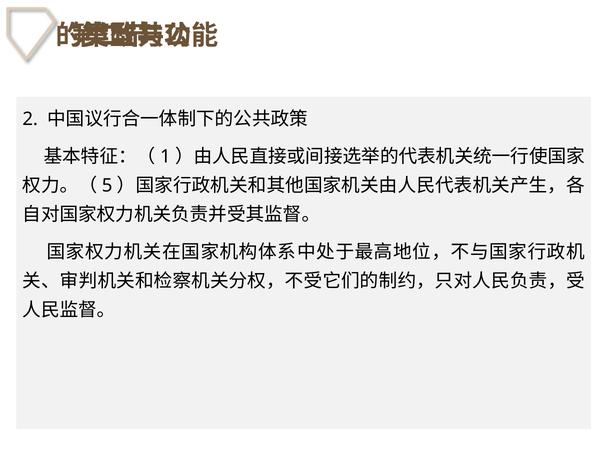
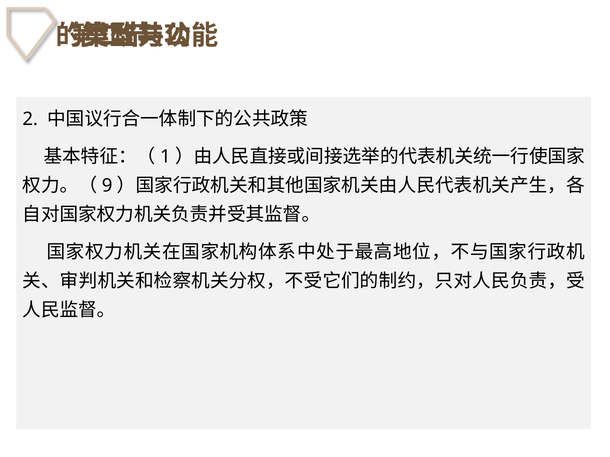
5: 5 -> 9 (107, 186)
